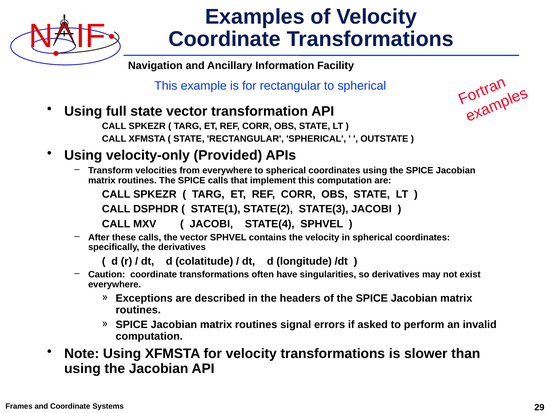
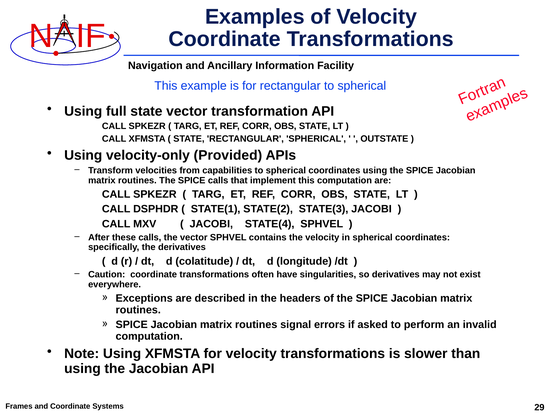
from everywhere: everywhere -> capabilities (227, 170)
